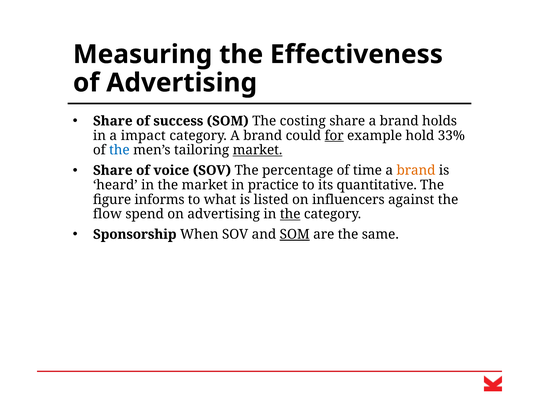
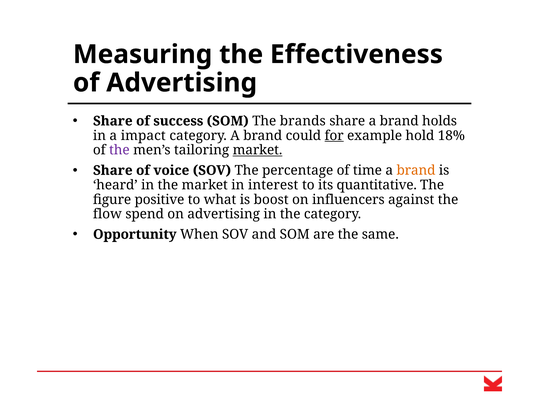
costing: costing -> brands (303, 121)
33%: 33% -> 18% (451, 135)
the colour: blue -> purple (119, 150)
practice: practice -> interest (273, 185)
informs: informs -> positive (160, 199)
listed: listed -> boost (271, 199)
the underline: present -> none (290, 214)
Sponsorship: Sponsorship -> Opportunity (135, 234)
SOM underline: present -> none (295, 234)
